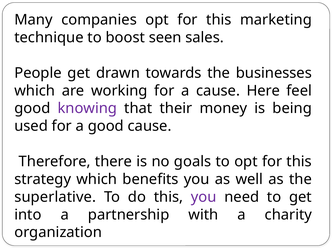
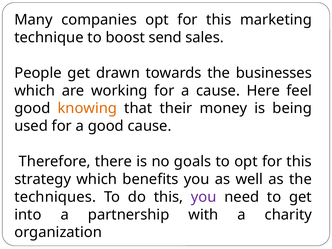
seen: seen -> send (165, 38)
knowing colour: purple -> orange (87, 108)
superlative: superlative -> techniques (55, 197)
